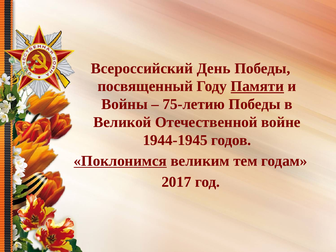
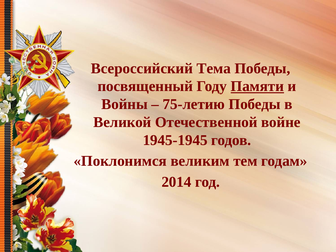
День: День -> Тема (214, 68)
1944-1945: 1944-1945 -> 1945-1945 (175, 140)
Поклонимся underline: present -> none (120, 161)
2017: 2017 -> 2014 (176, 182)
